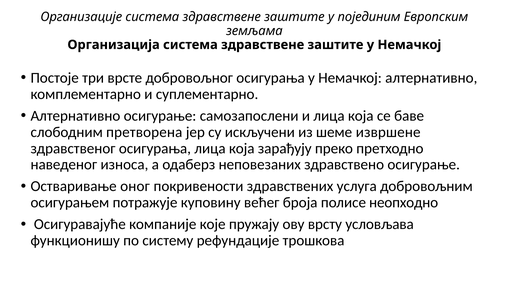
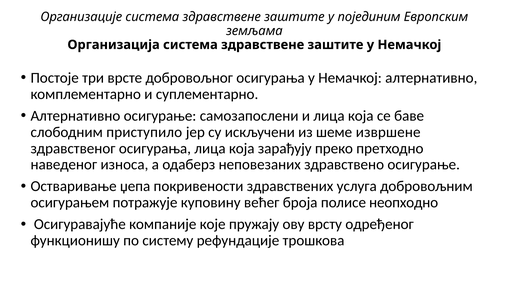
претворена: претворена -> приступило (144, 132)
оног: оног -> џепа (135, 186)
условљава: условљава -> одређеног (380, 224)
